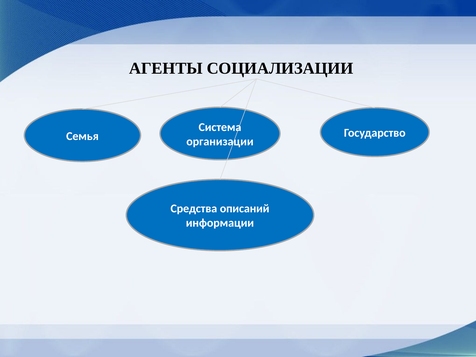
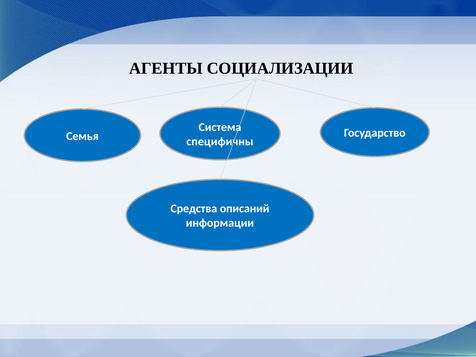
организации: организации -> специфичны (220, 141)
